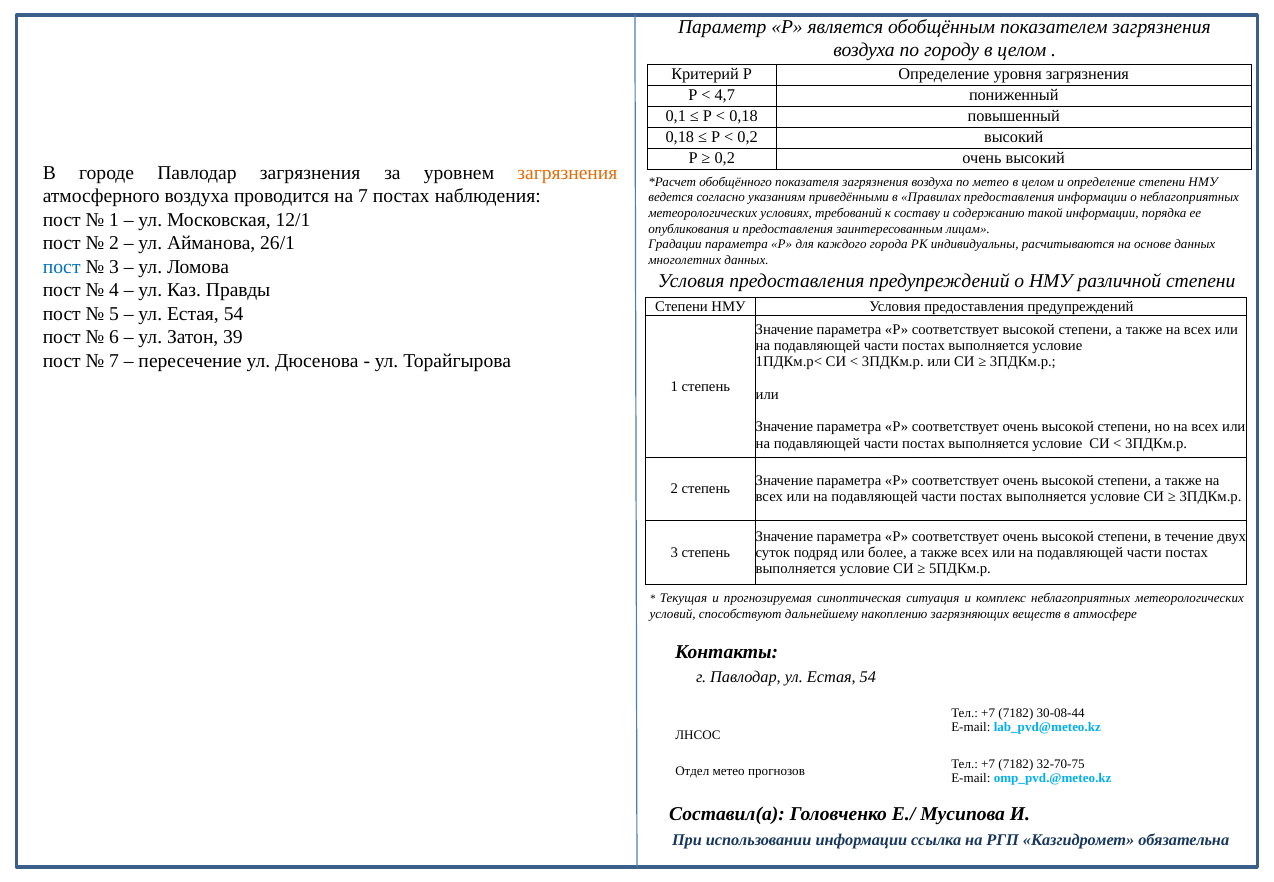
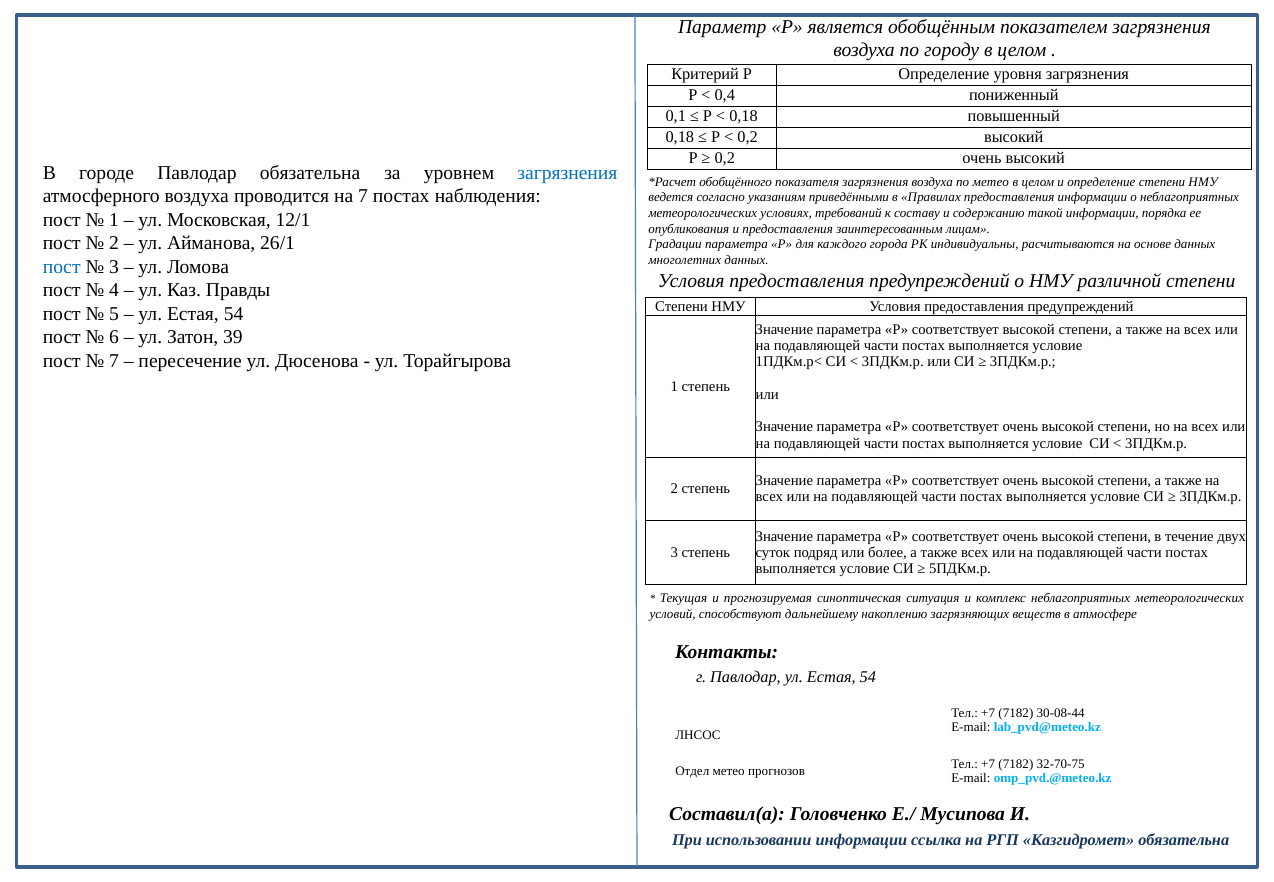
4,7: 4,7 -> 0,4 (725, 95)
Павлодар загрязнения: загрязнения -> обязательна (310, 173)
загрязнения colour: orange -> blue (567, 173)
